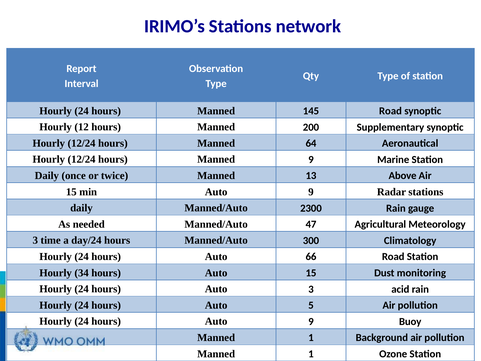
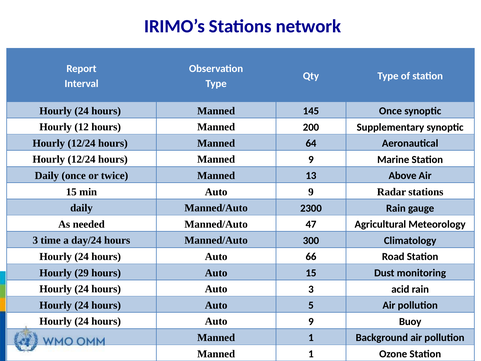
145 Road: Road -> Once (390, 111)
34: 34 -> 29 (82, 273)
